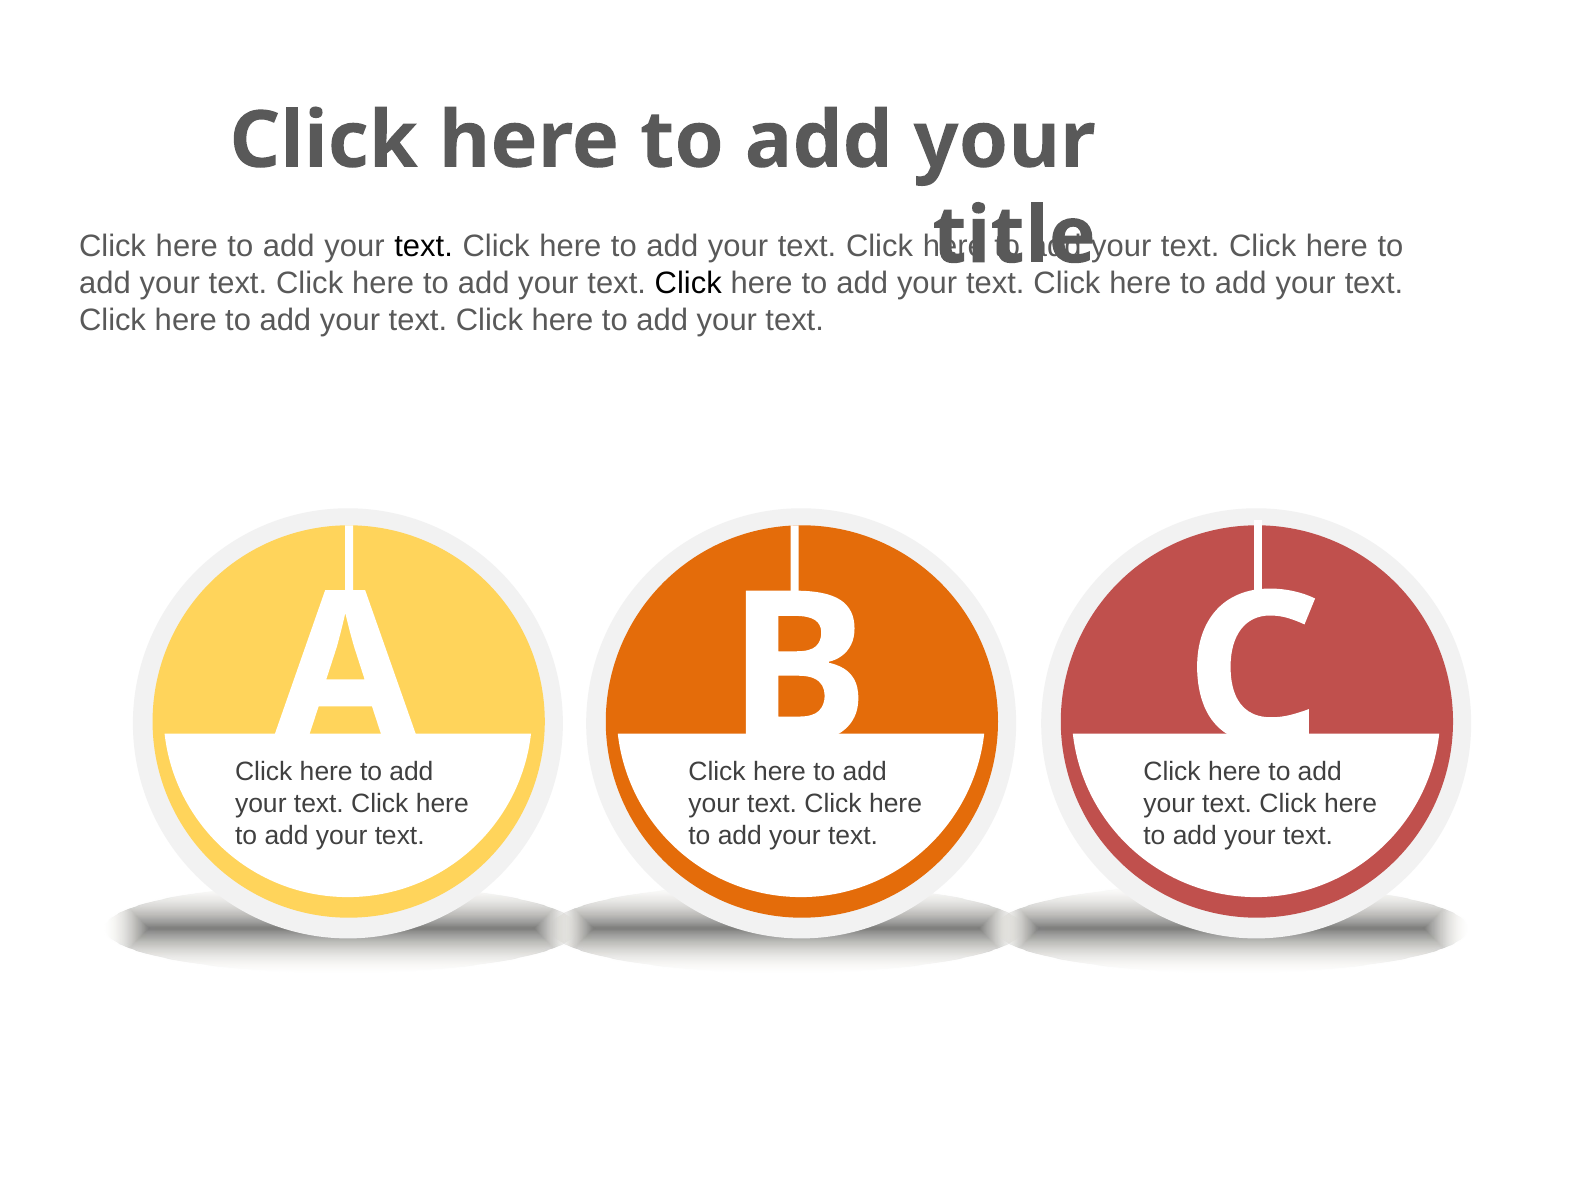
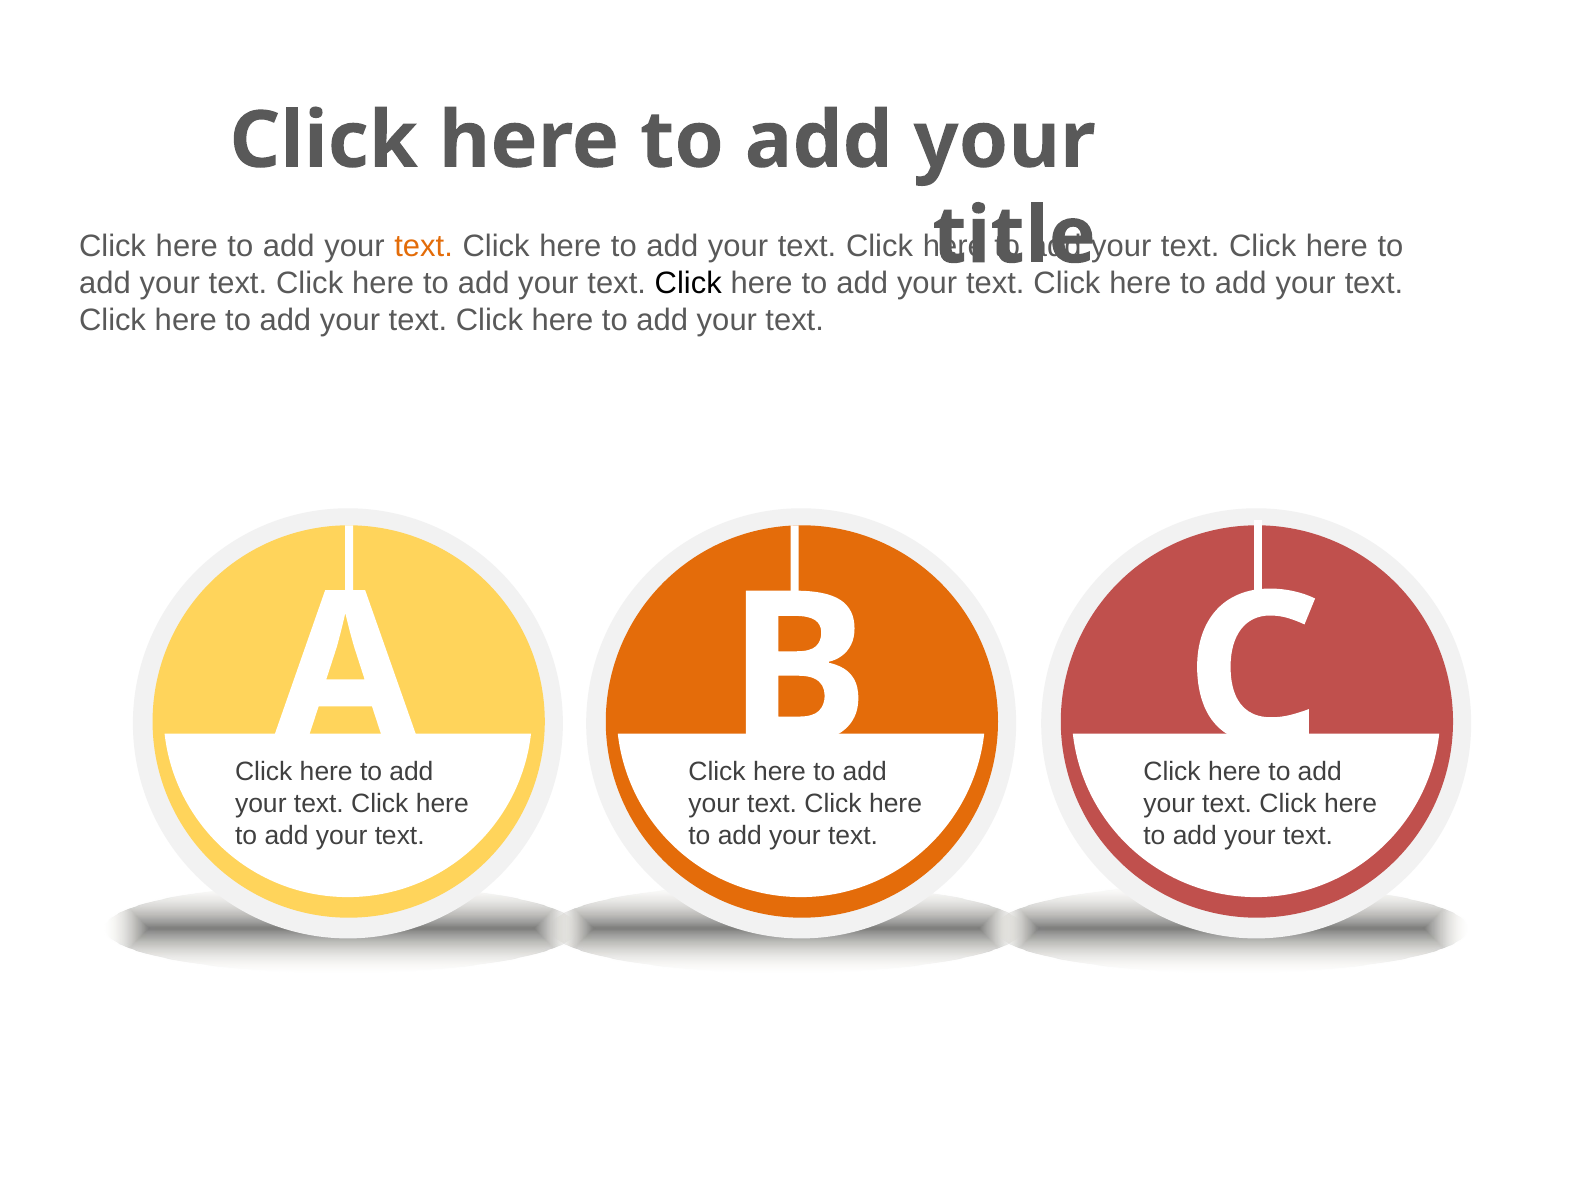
text colour: black -> orange (424, 246)
